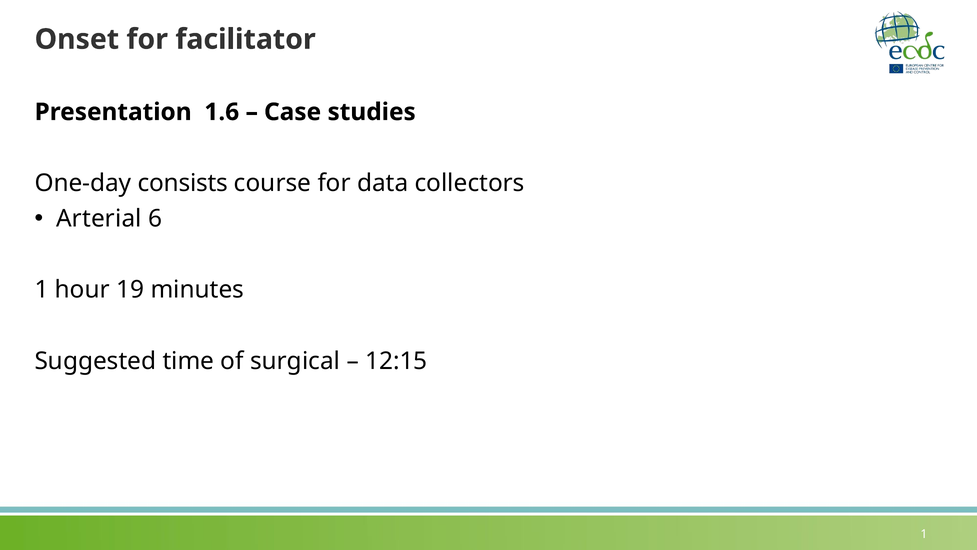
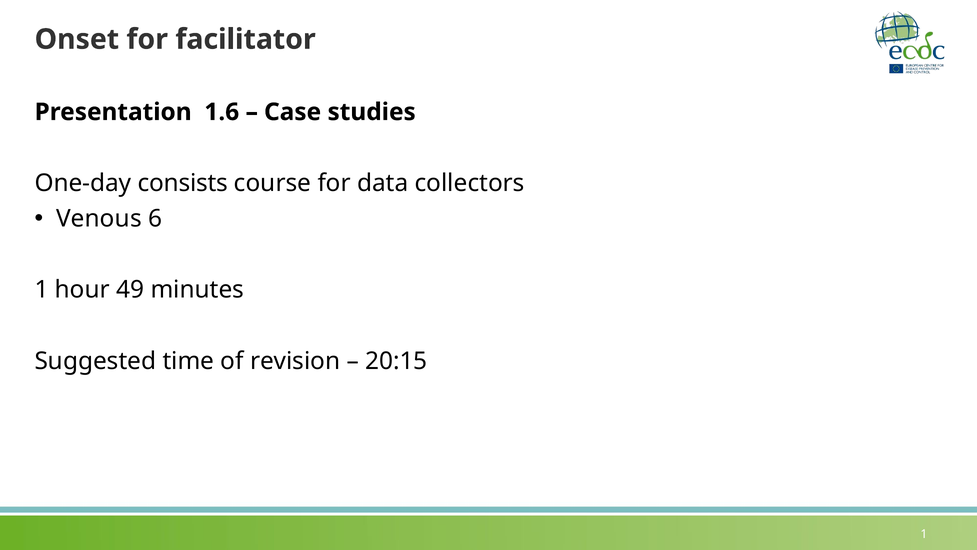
Arterial: Arterial -> Venous (99, 219)
19: 19 -> 49 (130, 290)
surgical: surgical -> revision (295, 361)
12:15: 12:15 -> 20:15 (396, 361)
